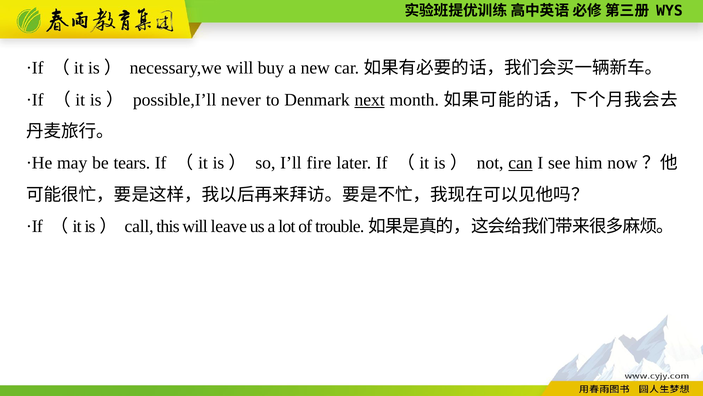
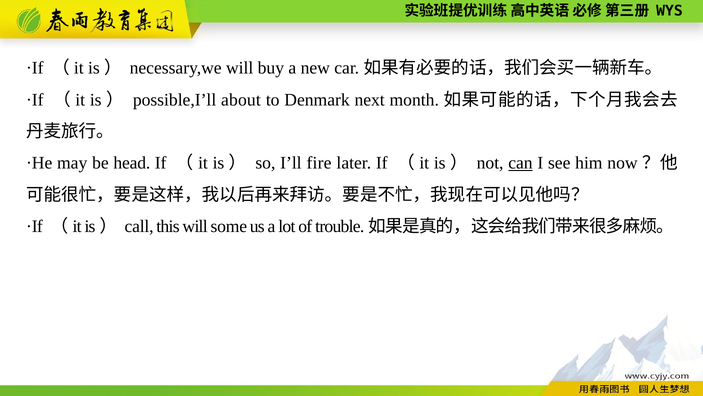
never: never -> about (241, 100)
next underline: present -> none (370, 100)
tears: tears -> head (132, 163)
leave: leave -> some (229, 226)
